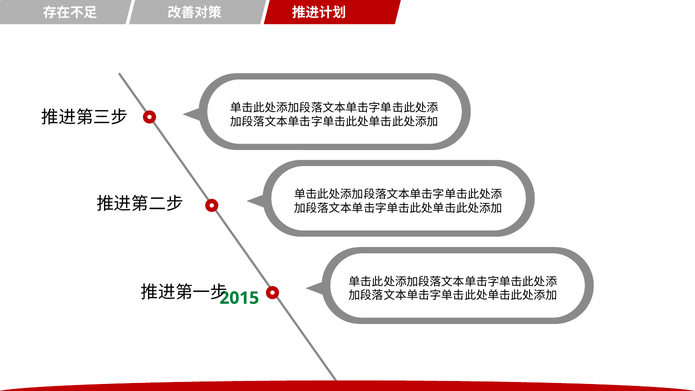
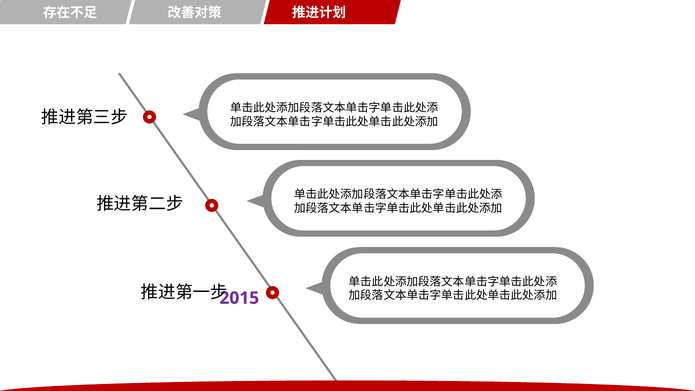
2015 colour: green -> purple (239, 298)
